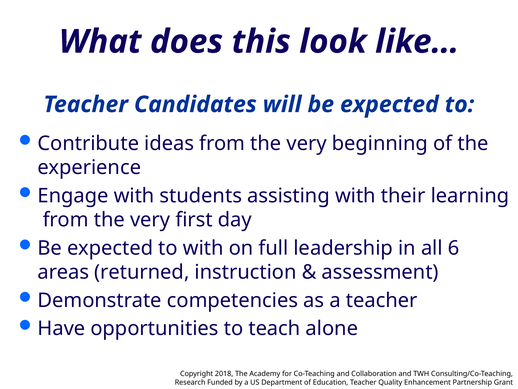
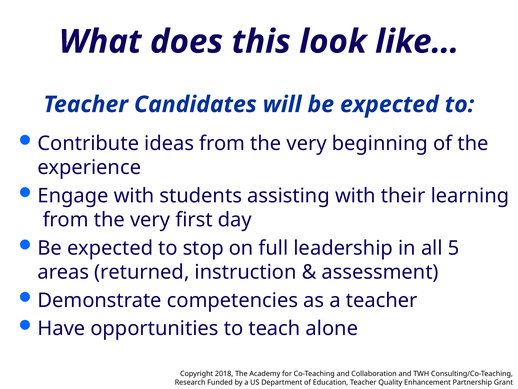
to with: with -> stop (203, 248)
6: 6 -> 5 (454, 248)
